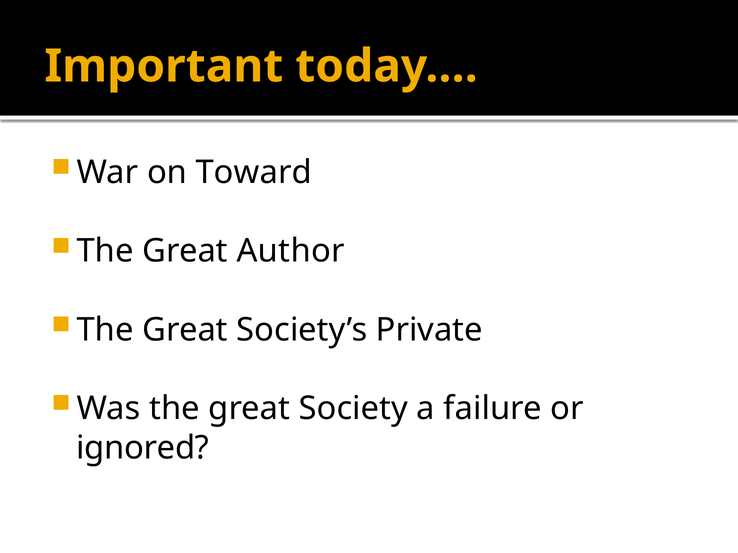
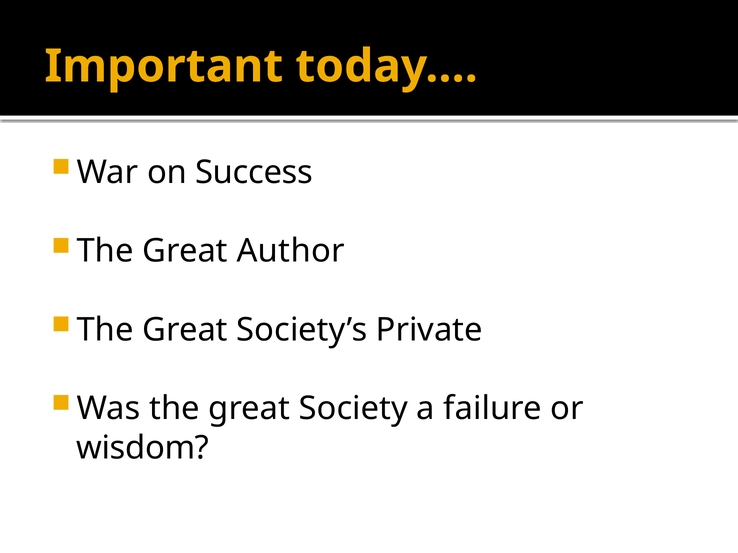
Toward: Toward -> Success (254, 173)
ignored: ignored -> wisdom (143, 448)
